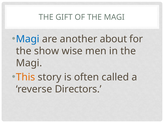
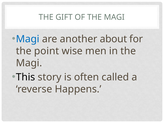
show: show -> point (47, 51)
This colour: orange -> black (26, 77)
Directors: Directors -> Happens (78, 89)
